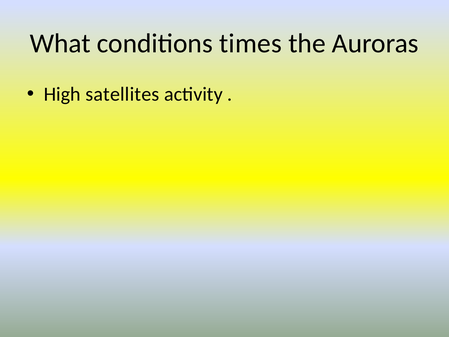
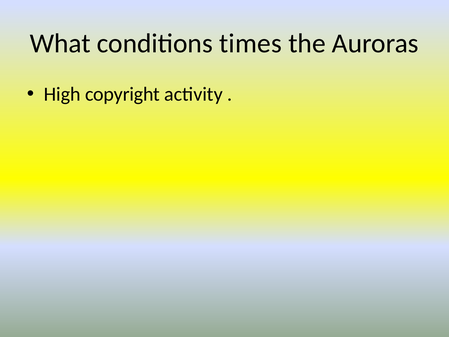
satellites: satellites -> copyright (123, 94)
